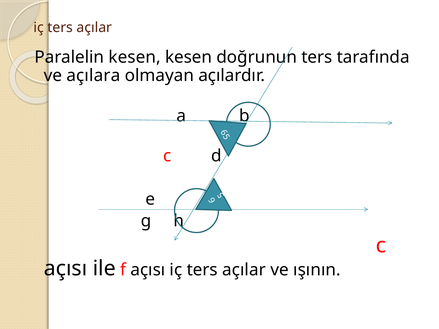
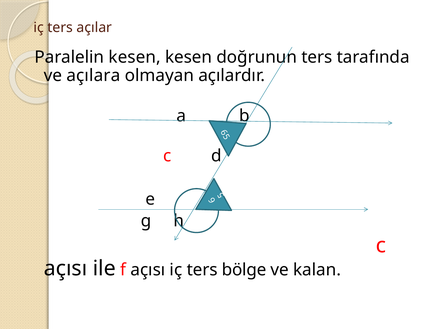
açısı iç ters açılar: açılar -> bölge (244, 270)
ışının: ışının -> kalan (317, 270)
